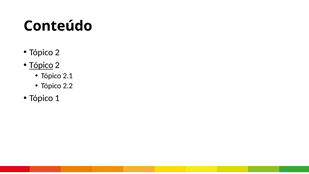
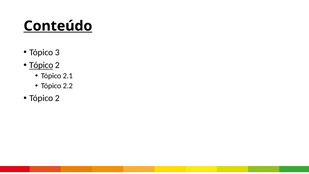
Conteúdo underline: none -> present (58, 26)
2: 2 -> 3 (57, 52)
1: 1 -> 2 (57, 98)
